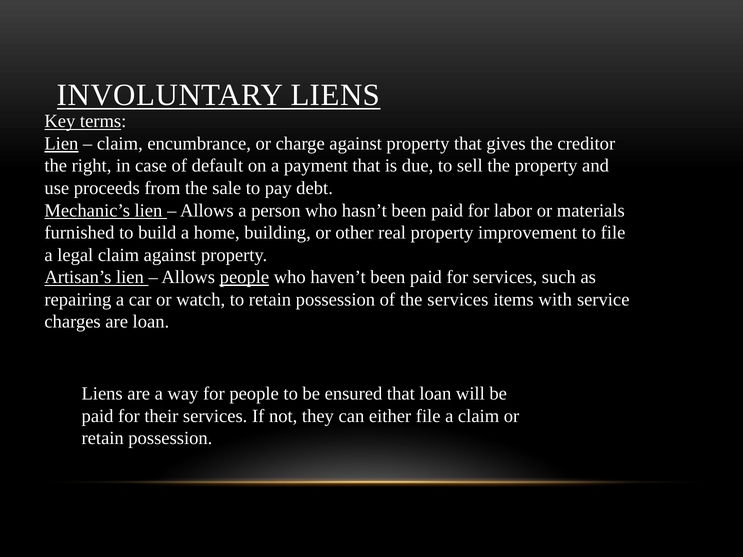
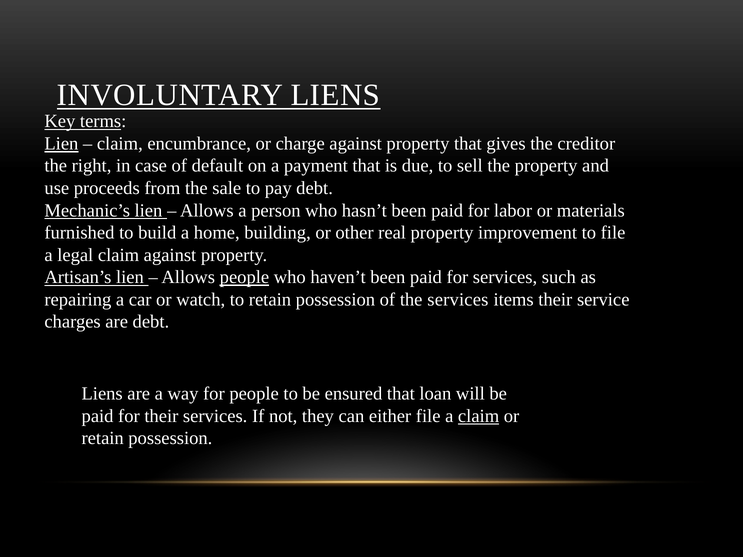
items with: with -> their (555, 300)
are loan: loan -> debt (151, 322)
claim underline: none -> present (479, 416)
